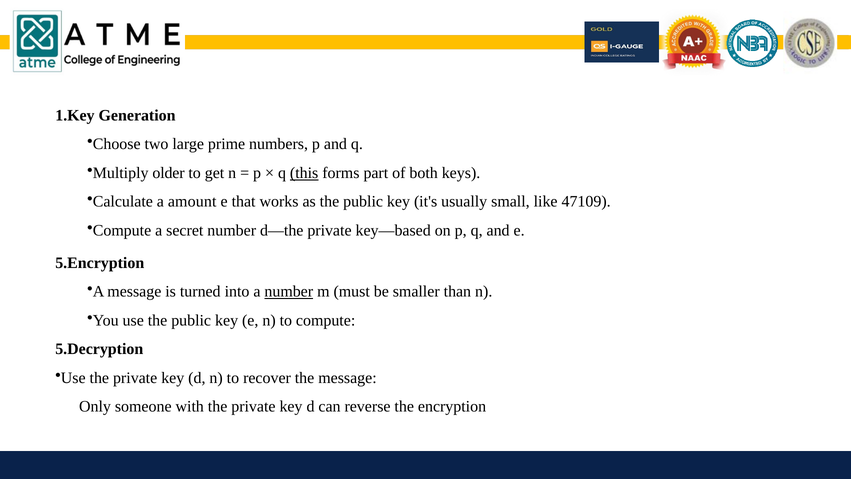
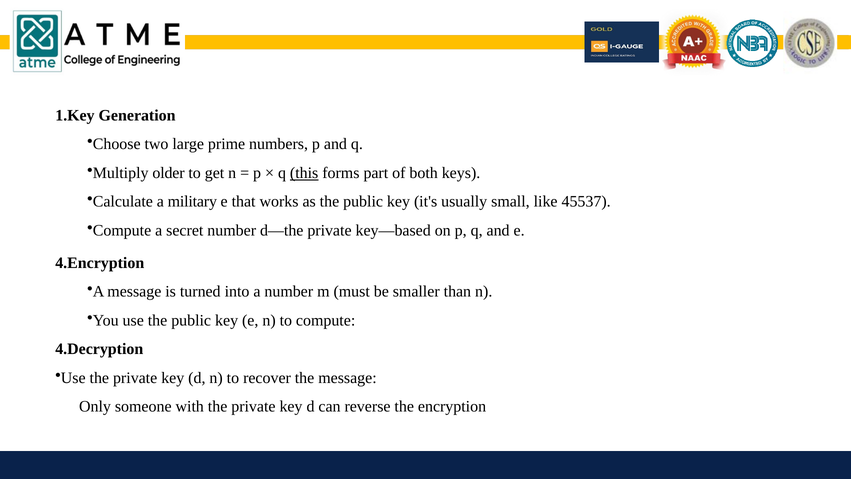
amount: amount -> military (192, 202)
47109: 47109 -> 45537 (586, 202)
5.Encryption: 5.Encryption -> 4.Encryption (100, 263)
number underline: present -> none (289, 291)
5.Decryption: 5.Decryption -> 4.Decryption (99, 349)
